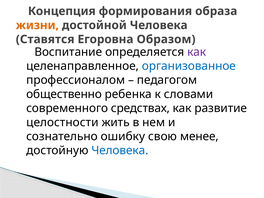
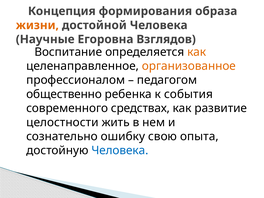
Ставятся: Ставятся -> Научные (45, 39)
Образом: Образом -> Взглядов (166, 39)
как colour: purple -> orange (197, 52)
организованное colour: blue -> orange (189, 66)
словами: словами -> события (188, 94)
менее: менее -> опыта (199, 136)
